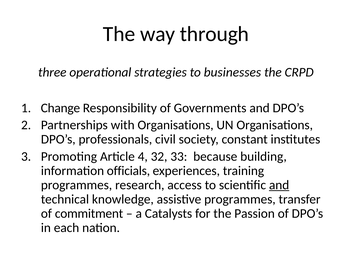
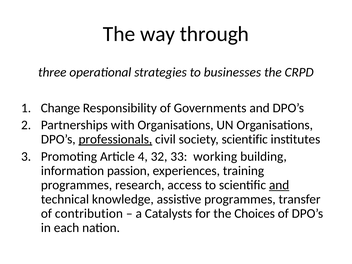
professionals underline: none -> present (115, 139)
society constant: constant -> scientific (245, 139)
because: because -> working (215, 156)
officials: officials -> passion (128, 171)
commitment: commitment -> contribution (89, 214)
Passion: Passion -> Choices (255, 214)
